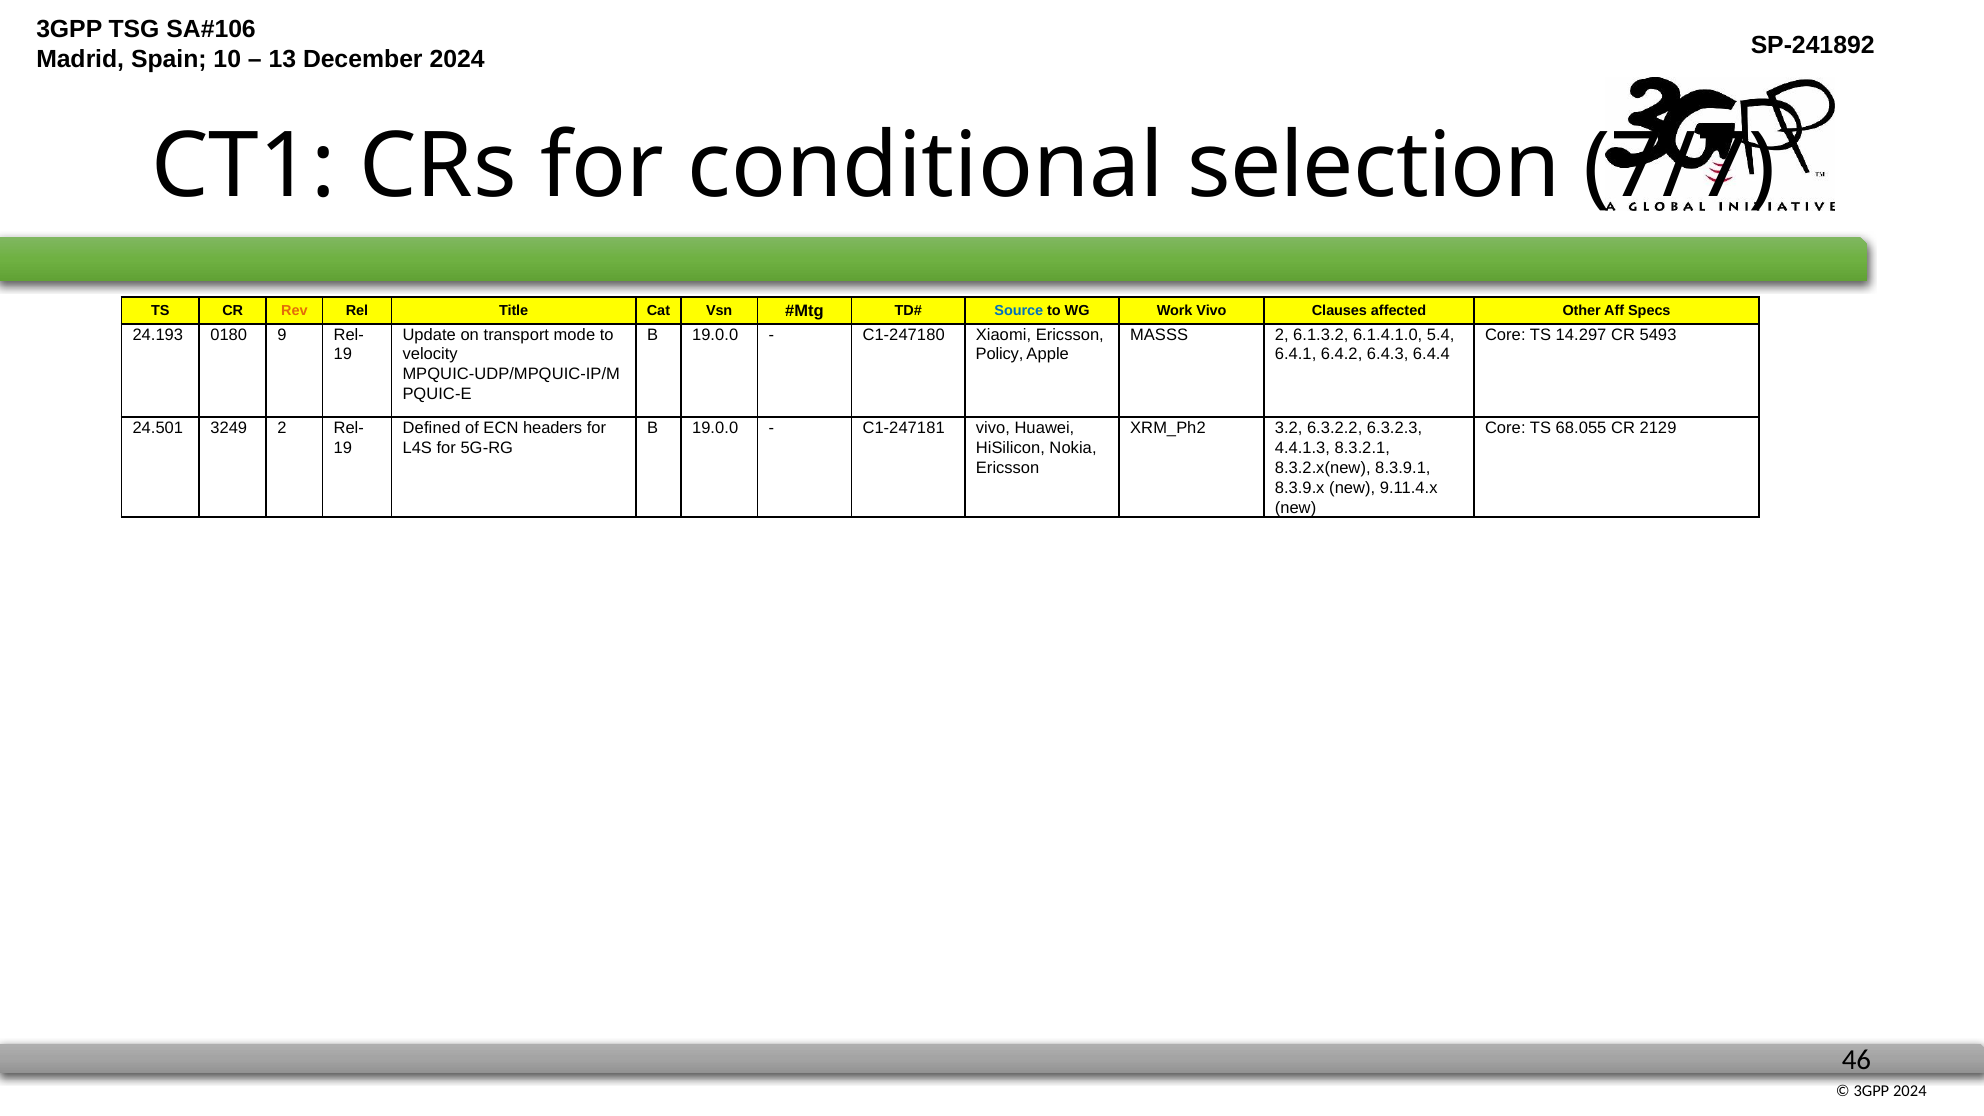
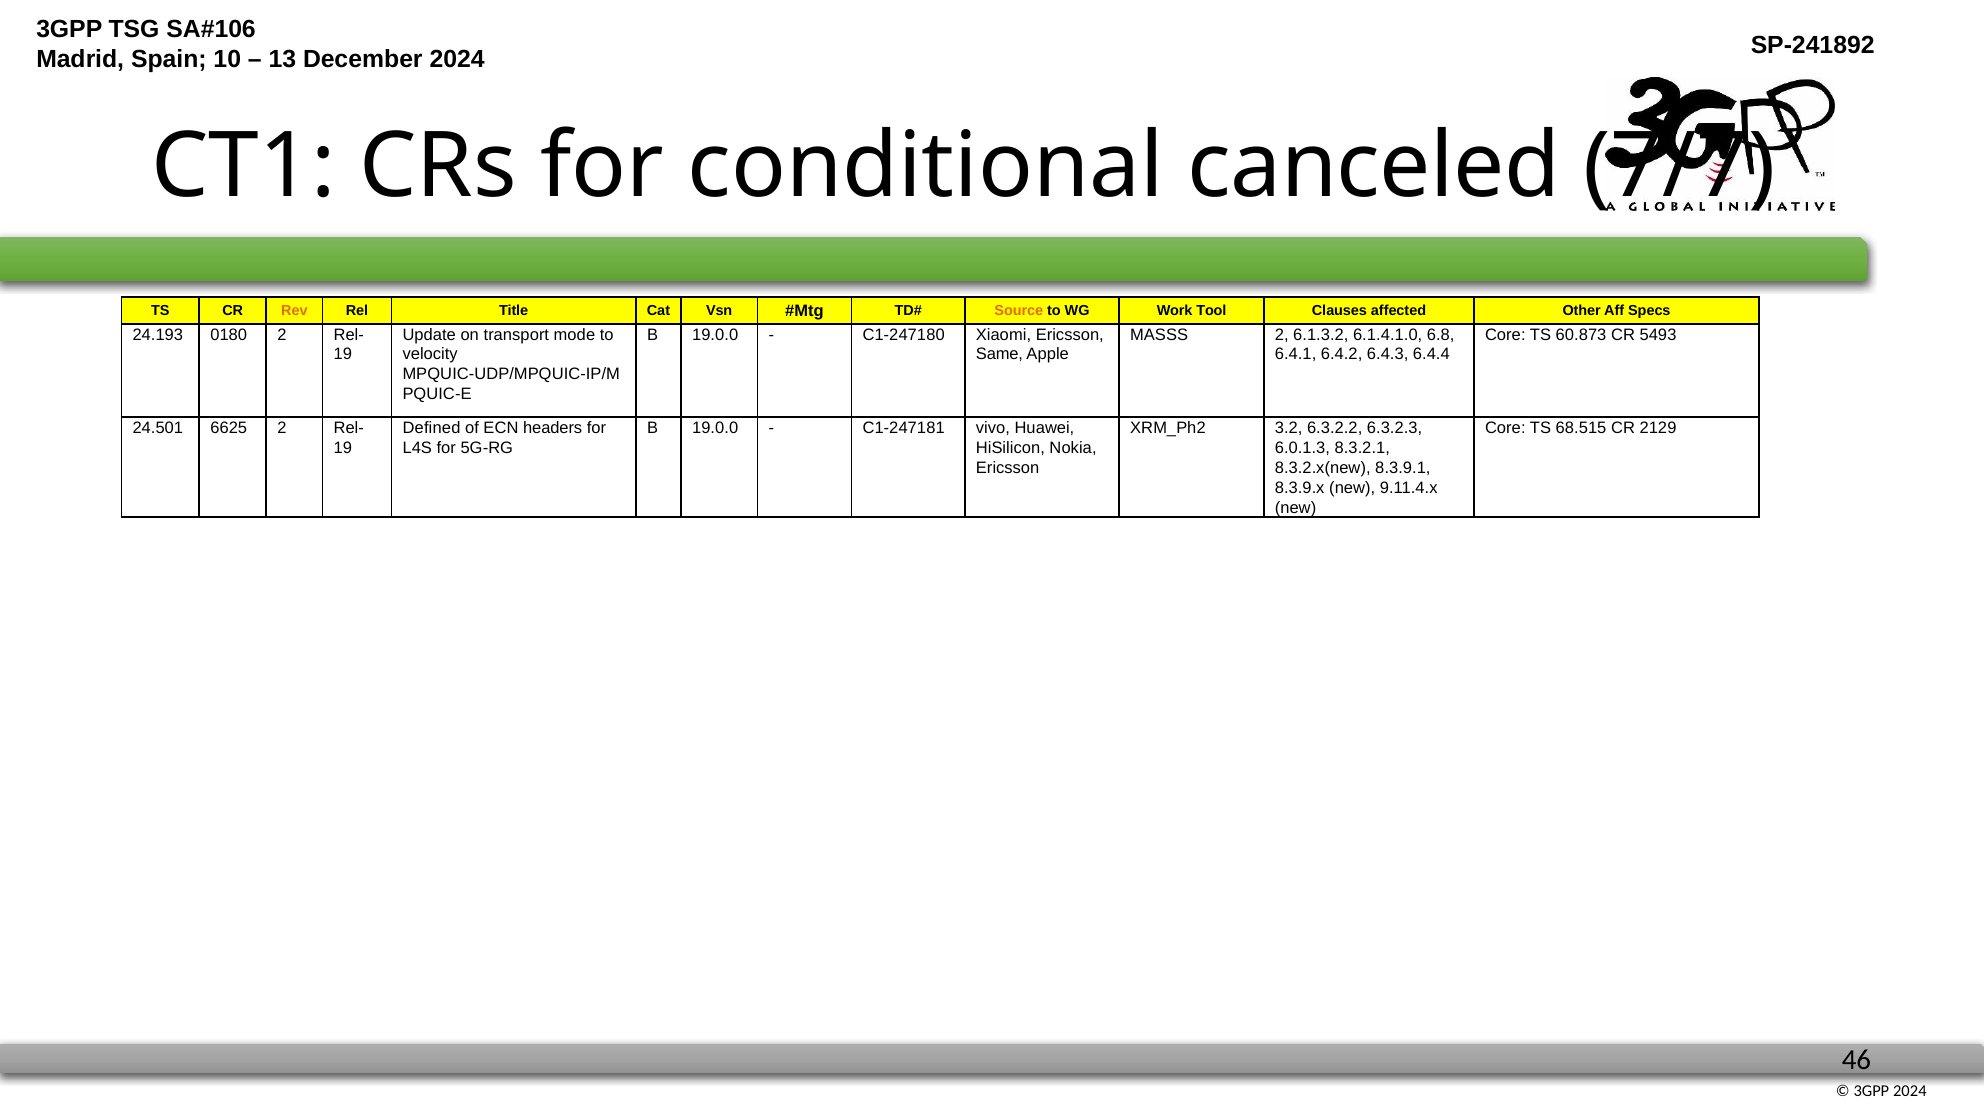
selection: selection -> canceled (1374, 167)
Source colour: blue -> orange (1019, 311)
Work Vivo: Vivo -> Tool (1211, 311)
0180 9: 9 -> 2 (282, 335)
5.4: 5.4 -> 6.8 (1441, 335)
14.297: 14.297 -> 60.873 (1581, 335)
Policy: Policy -> Same (1000, 355)
3249: 3249 -> 6625 (229, 428)
68.055: 68.055 -> 68.515 (1581, 428)
4.4.1.3: 4.4.1.3 -> 6.0.1.3 (1302, 448)
